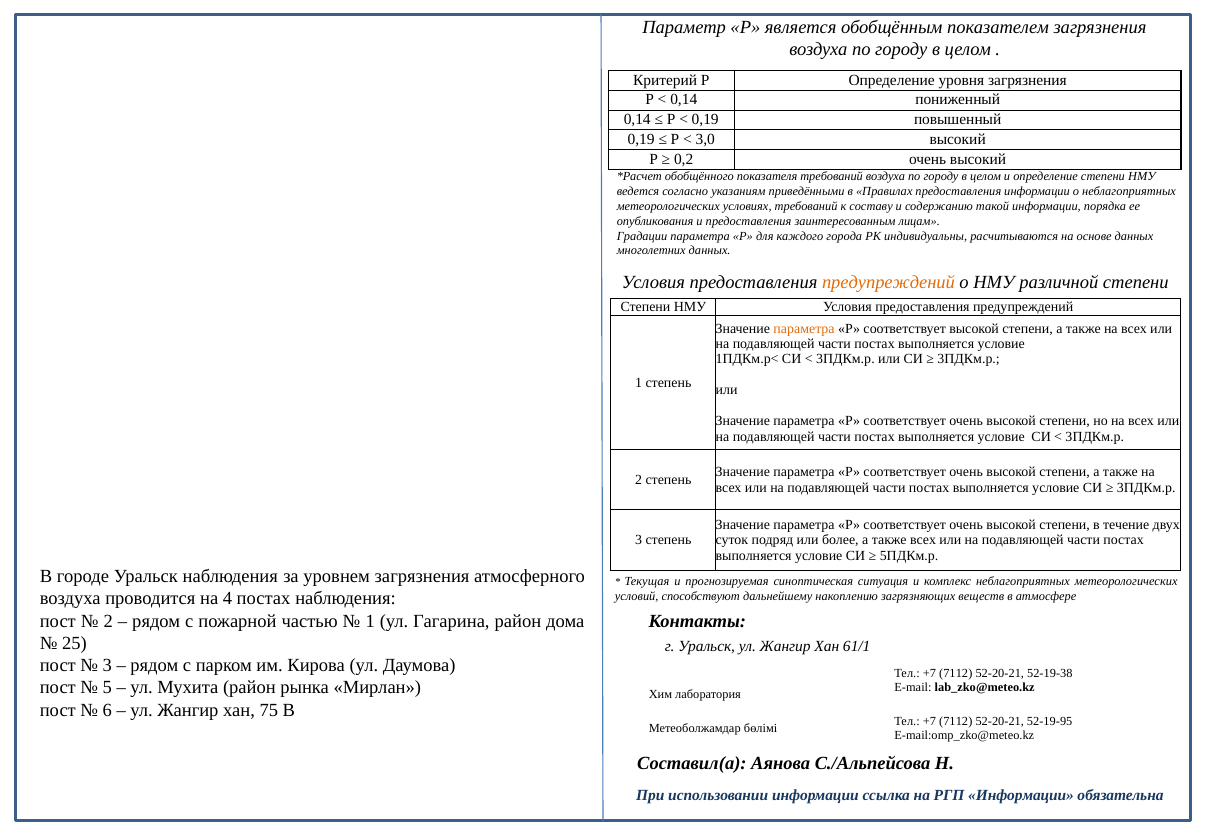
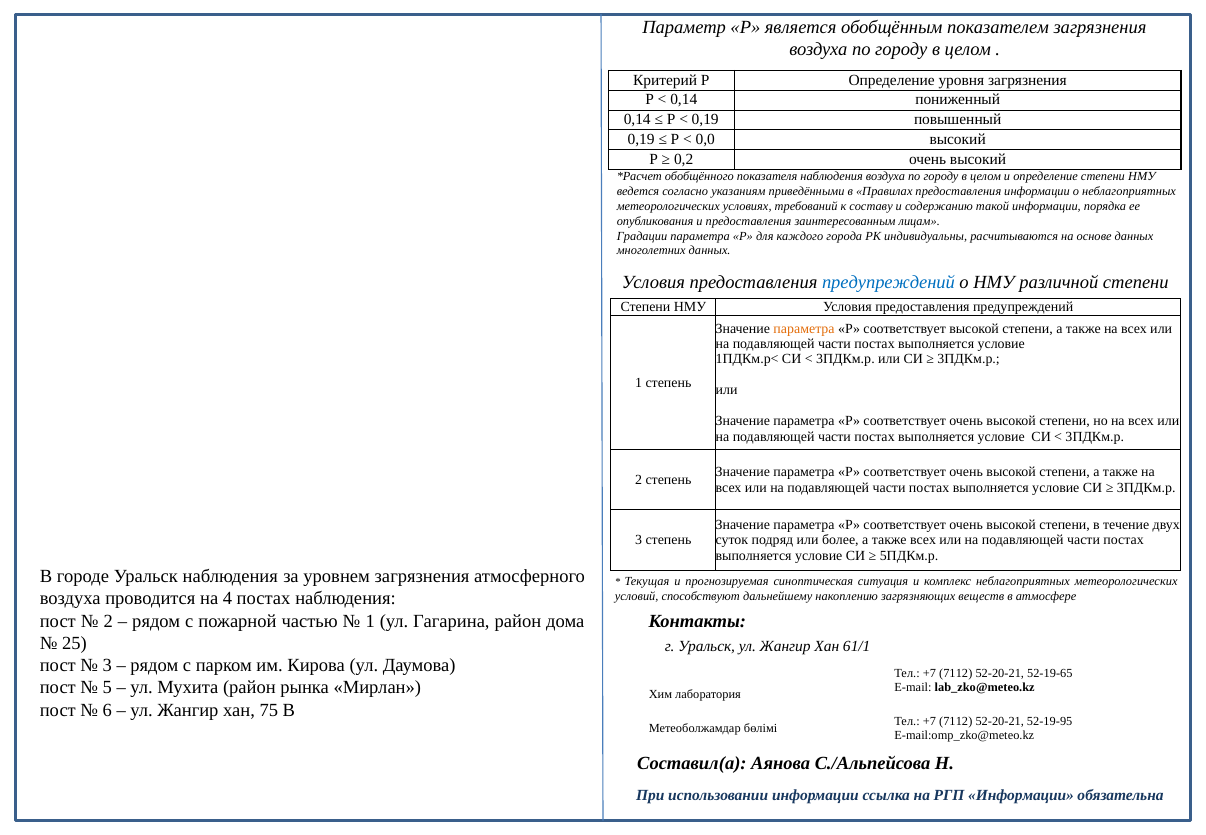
3,0: 3,0 -> 0,0 (705, 140)
показателя требований: требований -> наблюдения (832, 177)
предупреждений colour: orange -> blue (888, 282)
52-19-38: 52-19-38 -> 52-19-65 (1050, 673)
